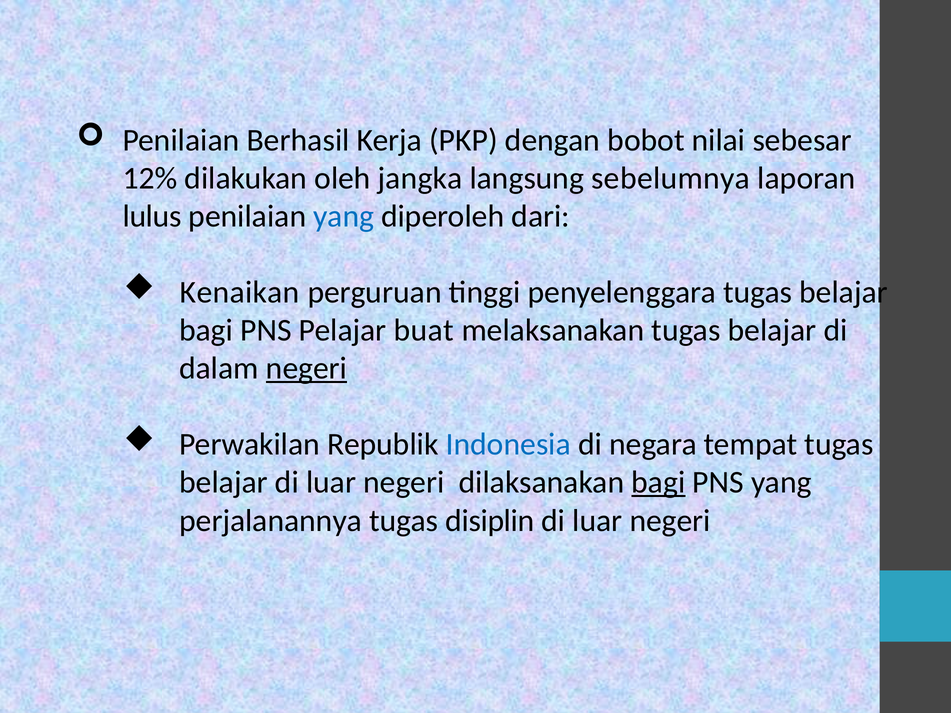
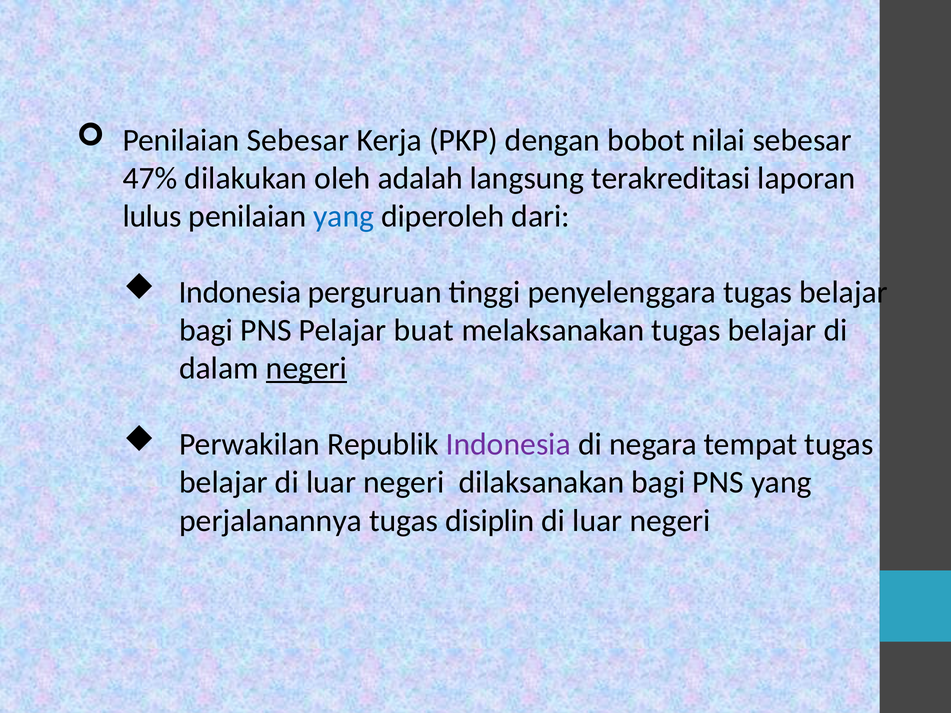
Penilaian Berhasil: Berhasil -> Sebesar (298, 140)
12%: 12% -> 47% (150, 178)
jangka: jangka -> adalah (420, 178)
sebelumnya: sebelumnya -> terakreditasi (671, 178)
Kenaikan: Kenaikan -> Indonesia (240, 293)
Indonesia colour: blue -> purple (508, 445)
bagi underline: present -> none (658, 483)
